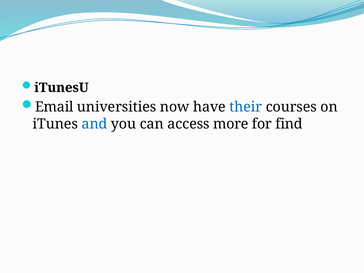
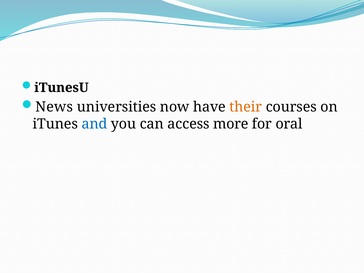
Email: Email -> News (54, 107)
their colour: blue -> orange (246, 107)
find: find -> oral (289, 124)
